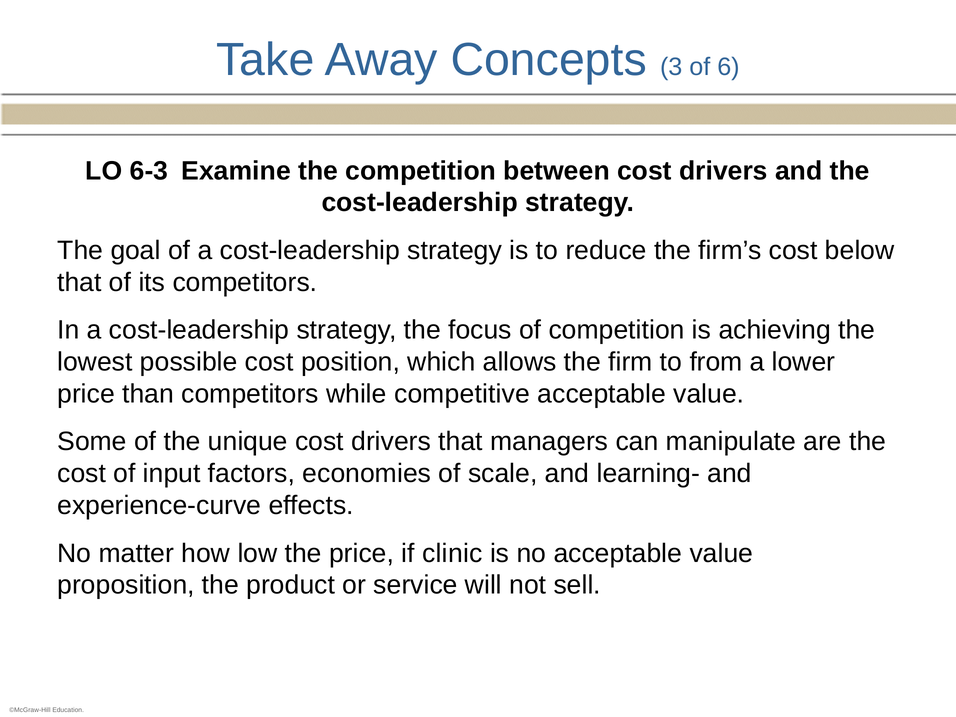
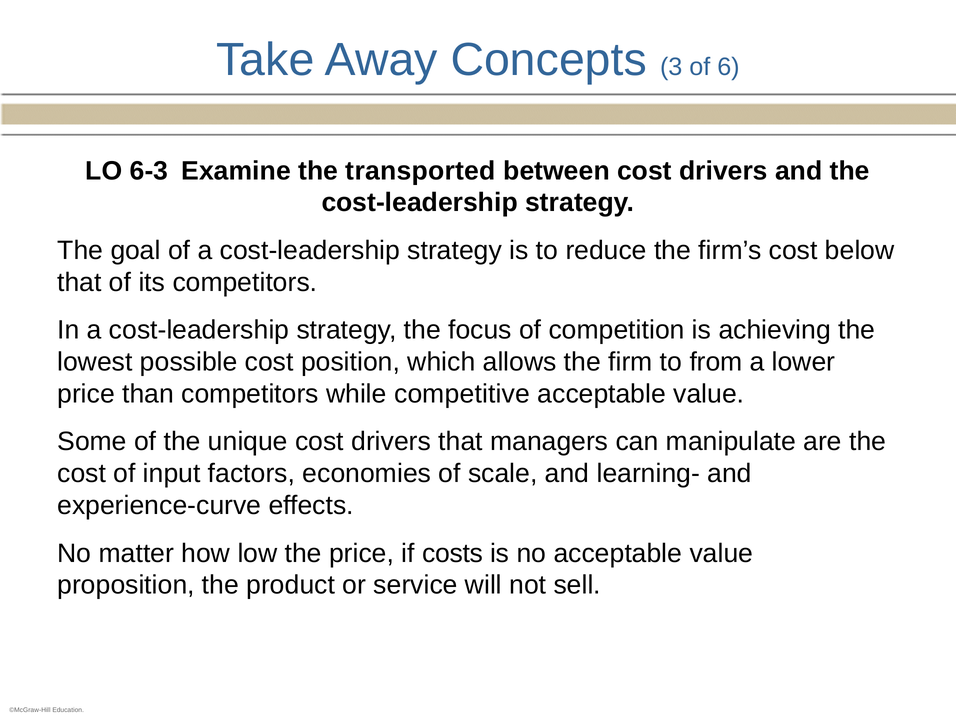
the competition: competition -> transported (421, 171)
clinic: clinic -> costs (453, 553)
